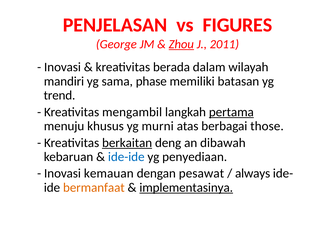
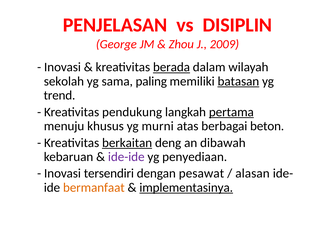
FIGURES: FIGURES -> DISIPLIN (237, 25)
Zhou underline: present -> none (181, 44)
2011: 2011 -> 2009 (224, 44)
berada underline: none -> present (171, 67)
mandiri: mandiri -> sekolah (64, 81)
phase: phase -> paling (151, 81)
batasan underline: none -> present (238, 81)
mengambil: mengambil -> pendukung (132, 112)
those: those -> beton (267, 126)
ide-ide colour: blue -> purple (126, 157)
kemauan: kemauan -> tersendiri (109, 174)
always: always -> alasan (252, 174)
